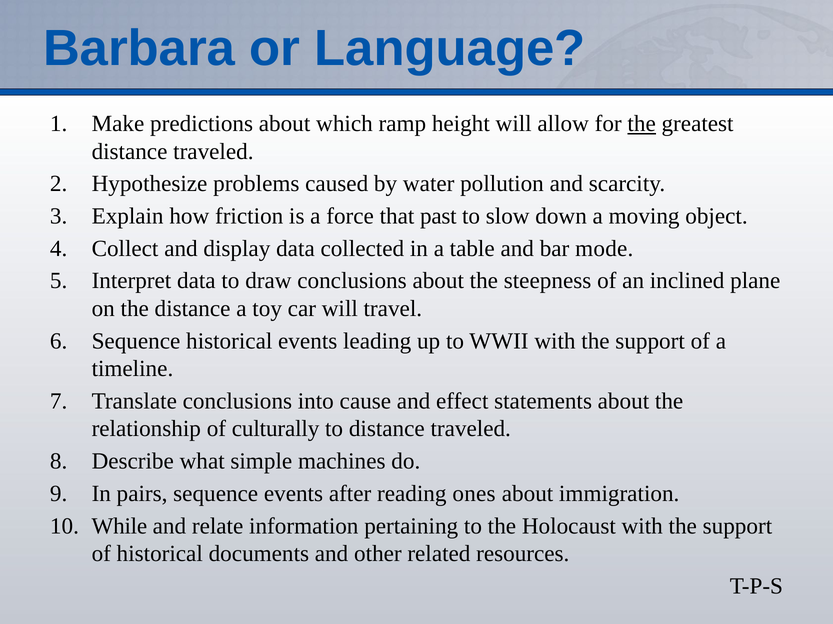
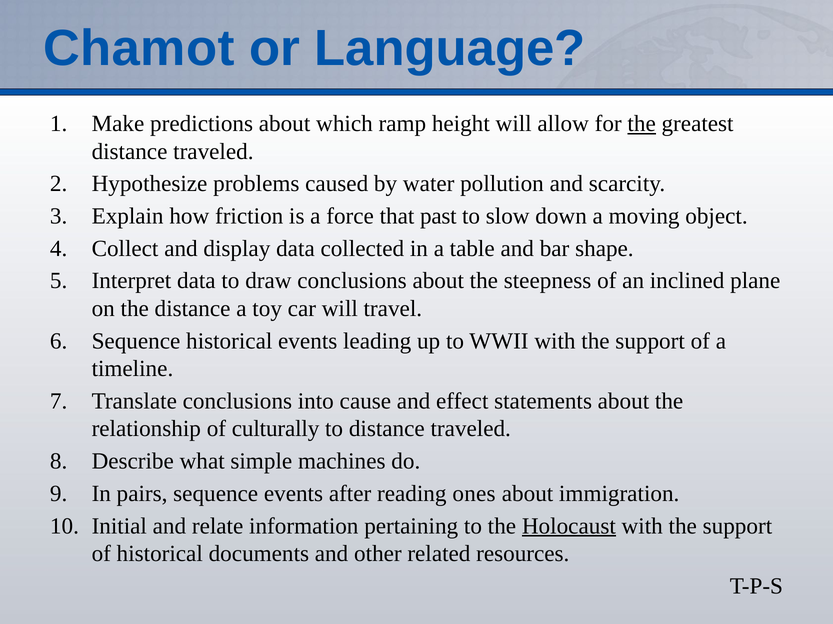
Barbara: Barbara -> Chamot (139, 49)
mode: mode -> shape (604, 249)
While: While -> Initial (119, 527)
Holocaust underline: none -> present (569, 527)
